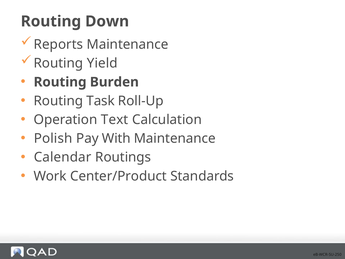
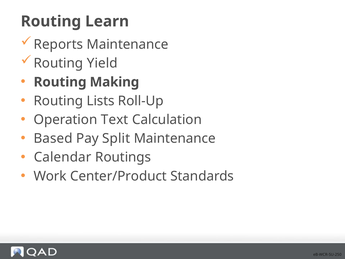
Down: Down -> Learn (107, 21)
Burden: Burden -> Making (114, 82)
Task: Task -> Lists (101, 101)
Polish: Polish -> Based (53, 138)
With: With -> Split (116, 138)
